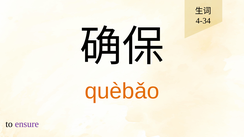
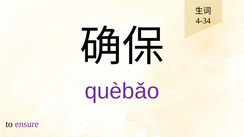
quèbǎo colour: orange -> purple (122, 91)
